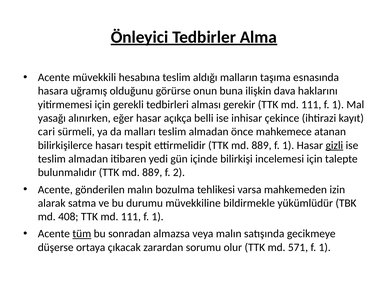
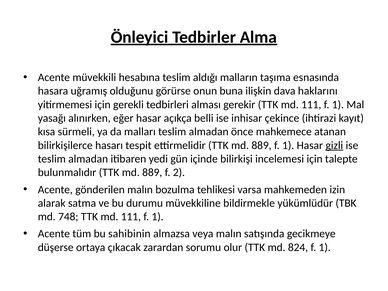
cari: cari -> kısa (47, 132)
408: 408 -> 748 (68, 217)
tüm underline: present -> none (82, 234)
sonradan: sonradan -> sahibinin (129, 234)
571: 571 -> 824 (298, 247)
